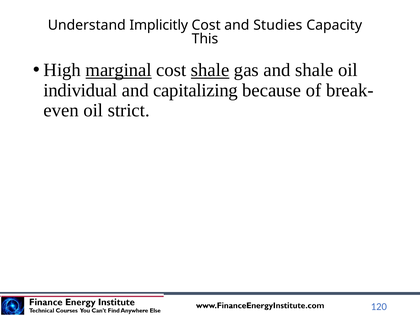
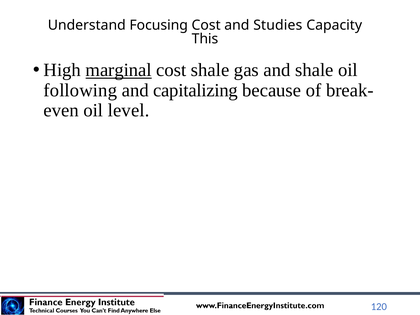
Implicitly: Implicitly -> Focusing (159, 25)
shale underline: present -> none (210, 70)
individual: individual -> following (80, 90)
strict: strict -> level (129, 110)
